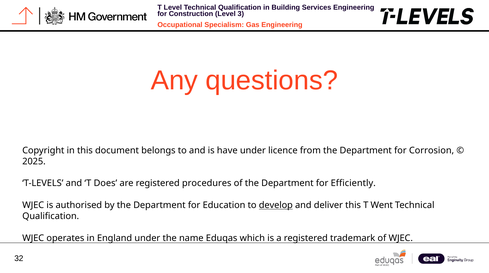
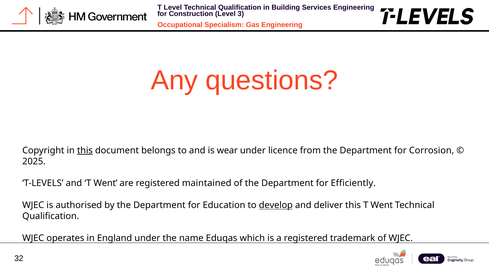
this underline: none -> present (85, 151)
have: have -> wear (227, 151)
and T Does: Does -> Went (105, 183)
procedures: procedures -> maintained (207, 183)
